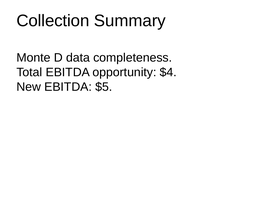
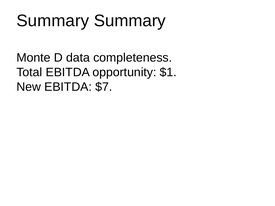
Collection: Collection -> Summary (53, 21)
$4: $4 -> $1 (168, 72)
$5: $5 -> $7 (104, 87)
